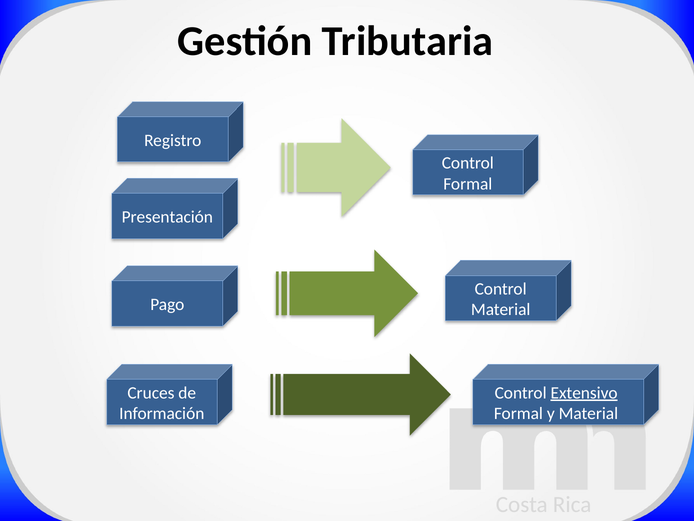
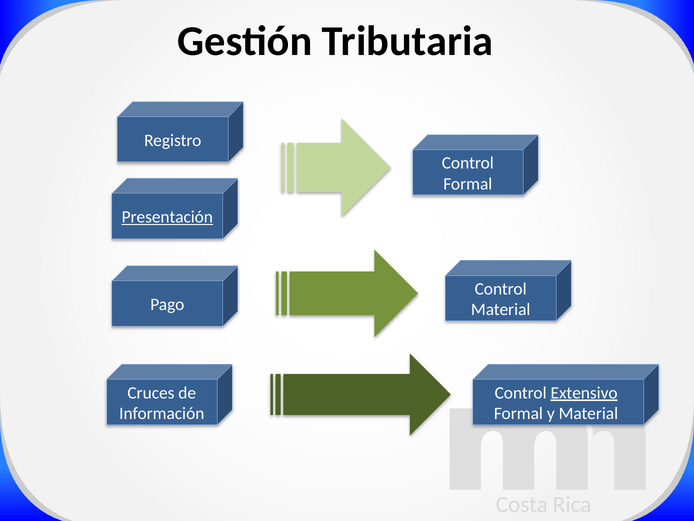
Presentación underline: none -> present (167, 217)
